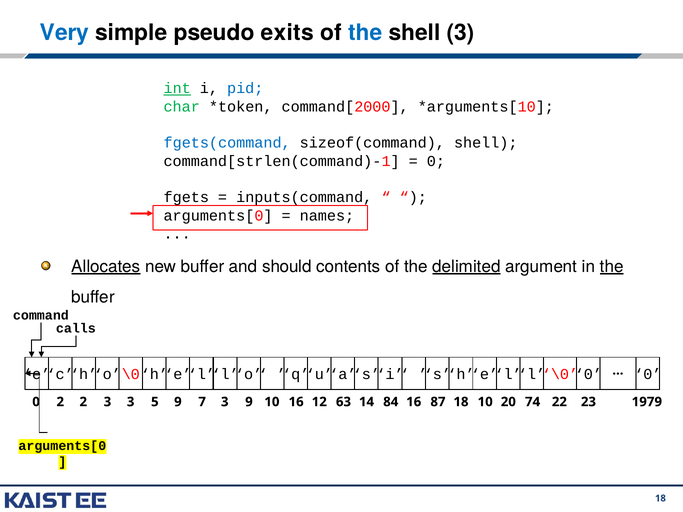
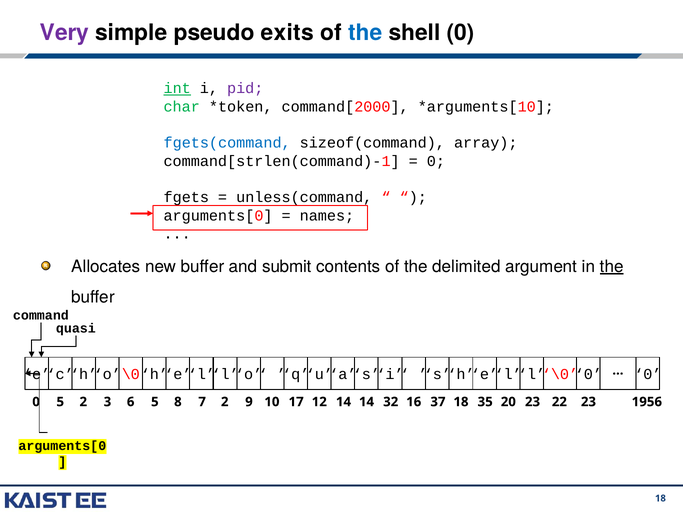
Very colour: blue -> purple (64, 33)
shell 3: 3 -> 0 (461, 33)
pid colour: blue -> purple (245, 88)
sizeof(command shell: shell -> array (486, 143)
inputs(command: inputs(command -> unless(command (304, 198)
Allocates underline: present -> none (106, 267)
should: should -> submit (287, 267)
delimited underline: present -> none (466, 267)
calls: calls -> quasi (76, 329)
0 2: 2 -> 5 (60, 402)
3 3: 3 -> 6 (131, 402)
5 9: 9 -> 8 (178, 402)
7 3: 3 -> 2 (225, 402)
10 16: 16 -> 17 (296, 402)
12 63: 63 -> 14 (344, 402)
84: 84 -> 32 (391, 402)
87: 87 -> 37 (438, 402)
18 10: 10 -> 35 (485, 402)
20 74: 74 -> 23 (533, 402)
1979: 1979 -> 1956 (647, 402)
